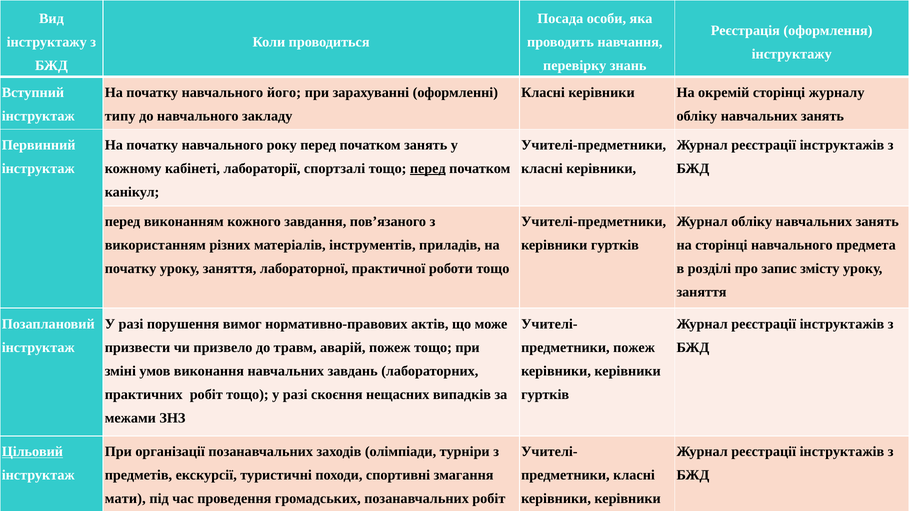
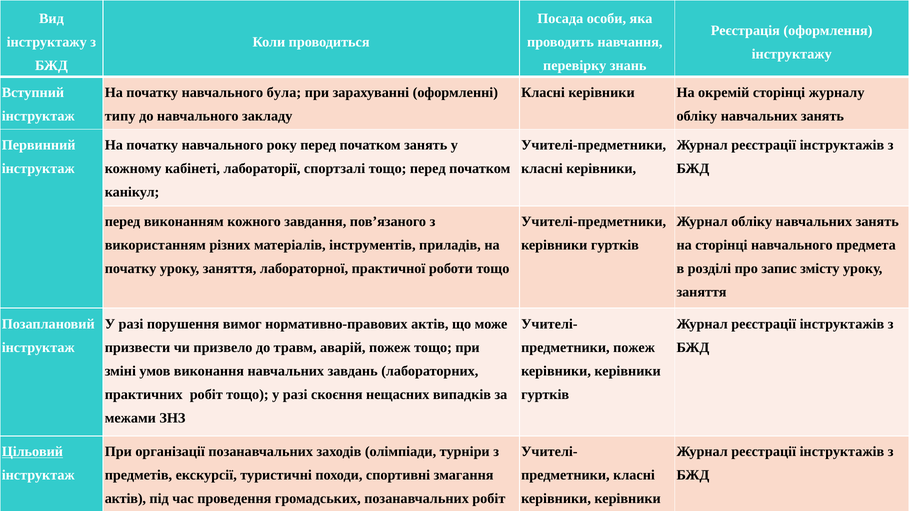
його: його -> була (284, 92)
перед underline: present -> none (428, 169)
мати: мати -> актів (125, 499)
